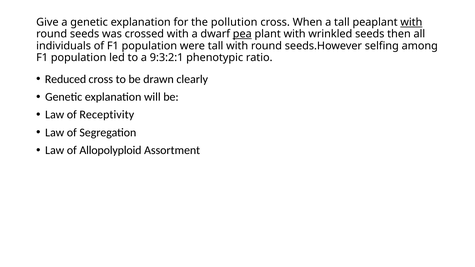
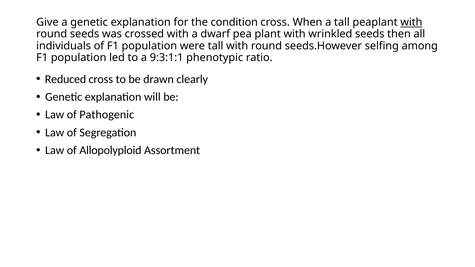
pollution: pollution -> condition (234, 22)
pea underline: present -> none (242, 34)
9:3:2:1: 9:3:2:1 -> 9:3:1:1 (167, 58)
Receptivity: Receptivity -> Pathogenic (107, 115)
